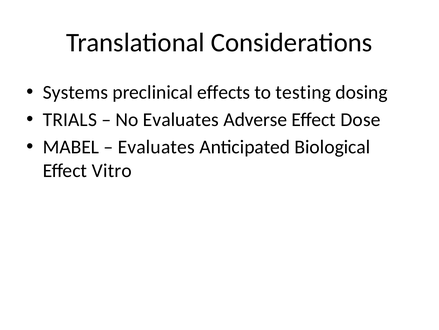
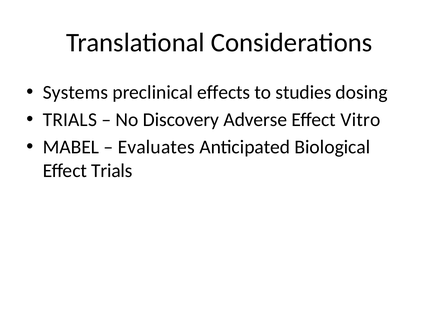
testing: testing -> studies (303, 92)
No Evaluates: Evaluates -> Discovery (181, 119)
Dose: Dose -> Vitro (360, 119)
Effect Vitro: Vitro -> Trials (112, 170)
